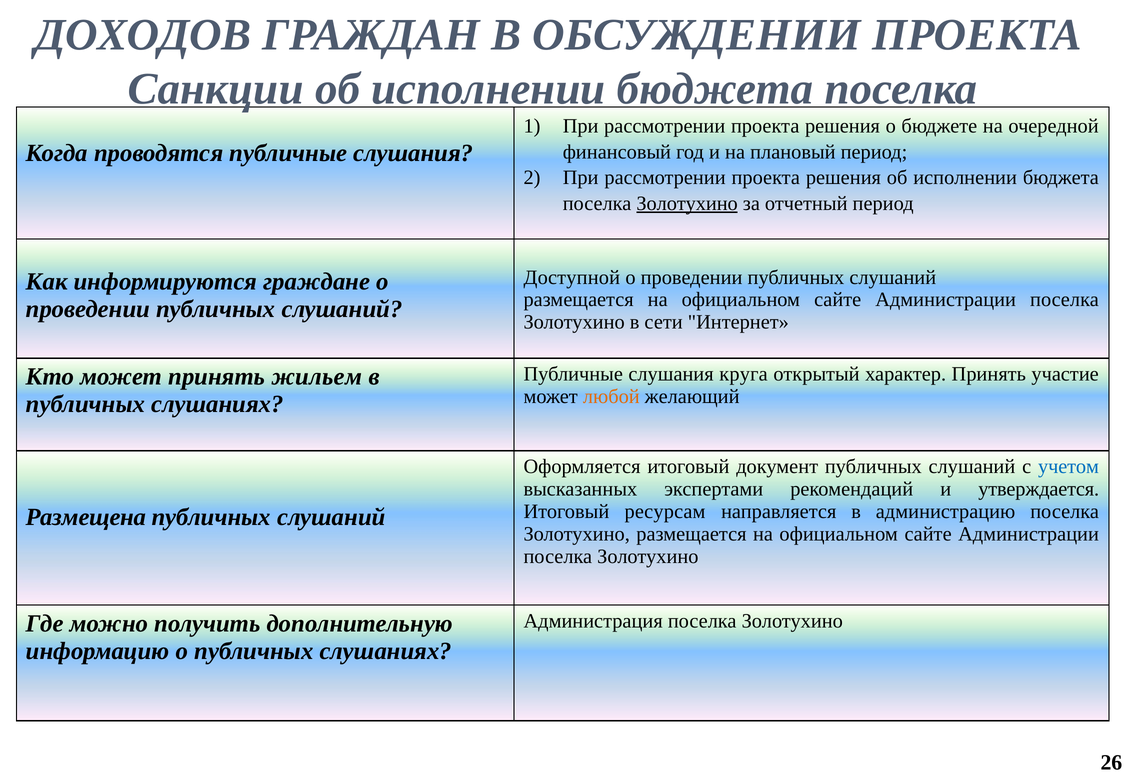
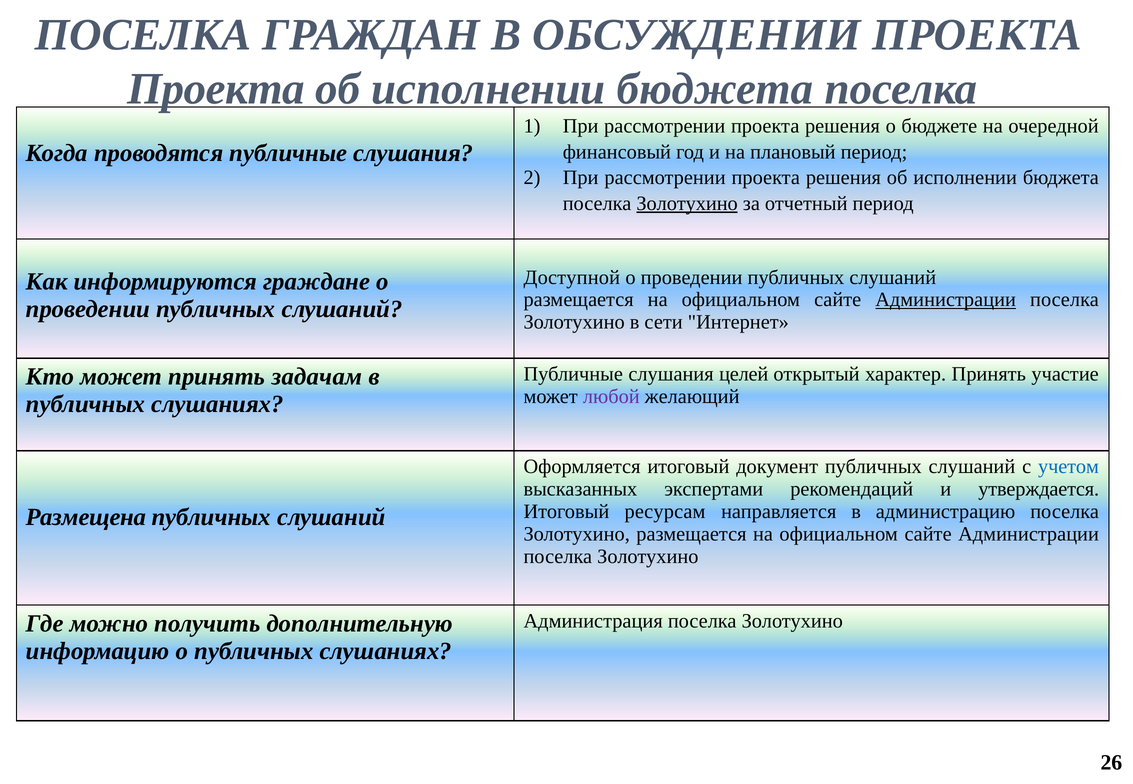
ДОХОДОВ: ДОХОДОВ -> ПОСЕЛКА (143, 35)
Санкции: Санкции -> Проекта (216, 89)
Администрации underline: none -> present (946, 300)
круга: круга -> целей (744, 374)
жильем: жильем -> задачам (317, 377)
любой colour: orange -> purple (611, 397)
